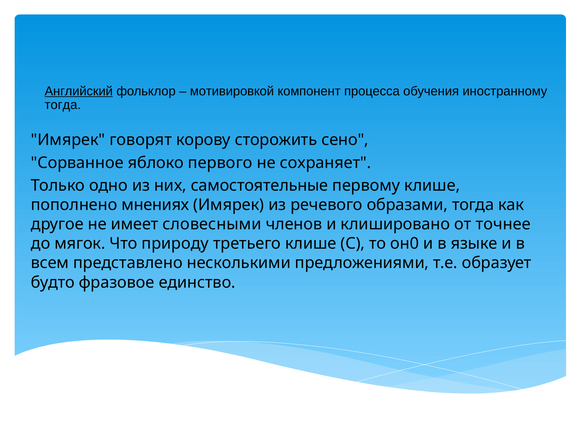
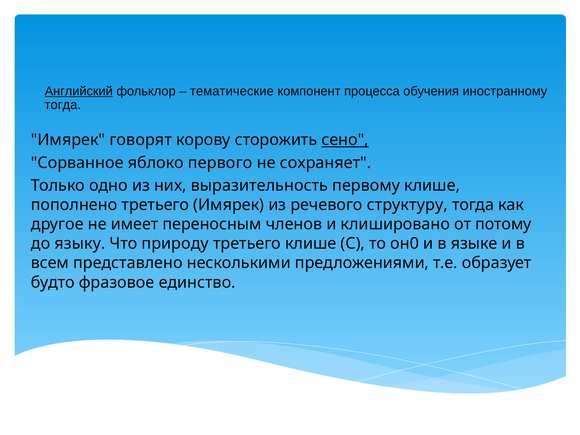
мотивировкой: мотивировкой -> тематические (232, 91)
сено underline: none -> present (345, 140)
самостоятельные: самостоятельные -> выразительность (259, 186)
пополнено мнениях: мнениях -> третьего (155, 205)
образами: образами -> структуру (407, 205)
словесными: словесными -> переносным (212, 224)
точнее: точнее -> потому (503, 224)
мягок: мягок -> языку (80, 244)
